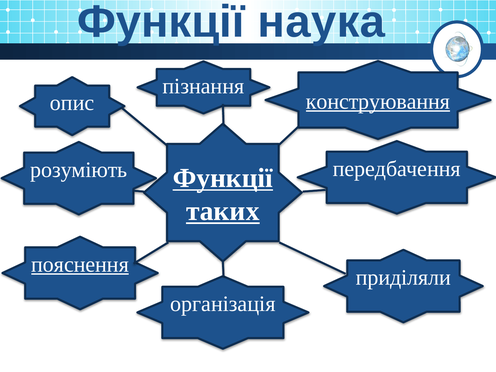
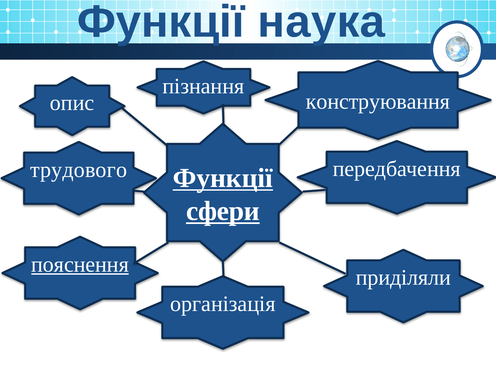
конструювання underline: present -> none (378, 102)
розуміють: розуміють -> трудового (79, 170)
таких: таких -> сфери (223, 211)
